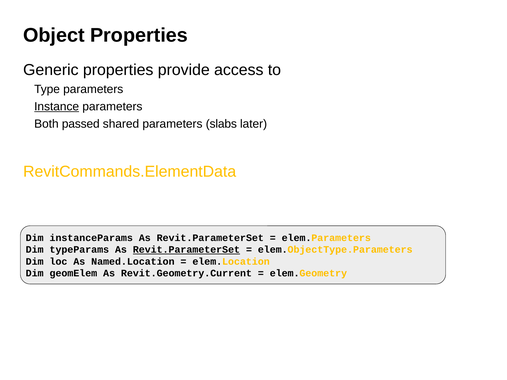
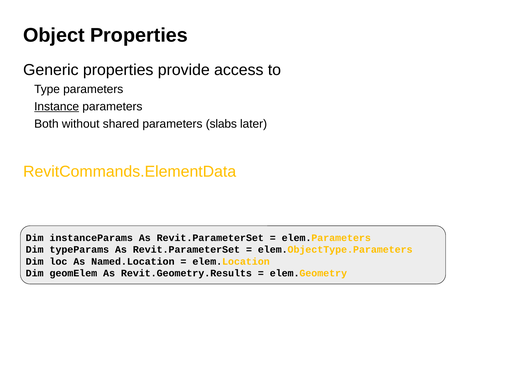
passed: passed -> without (81, 124)
Revit.ParameterSet underline: present -> none (186, 250)
Revit.Geometry.Current: Revit.Geometry.Current -> Revit.Geometry.Results (186, 274)
